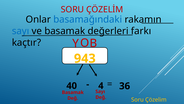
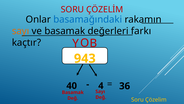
sayı colour: blue -> orange (21, 31)
